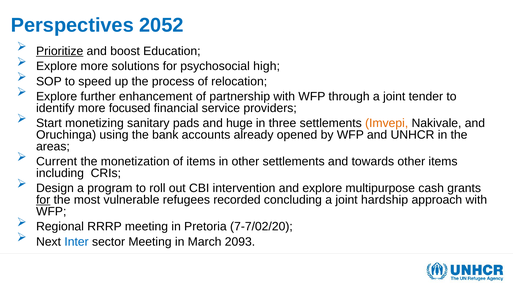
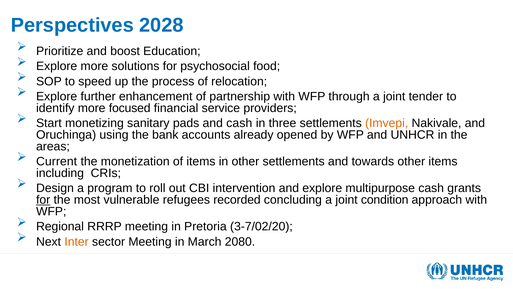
2052: 2052 -> 2028 (161, 25)
Prioritize underline: present -> none (60, 51)
high: high -> food (267, 66)
and huge: huge -> cash (239, 123)
hardship: hardship -> condition (385, 200)
7-7/02/20: 7-7/02/20 -> 3-7/02/20 (261, 226)
Inter colour: blue -> orange (77, 241)
2093: 2093 -> 2080 (240, 241)
